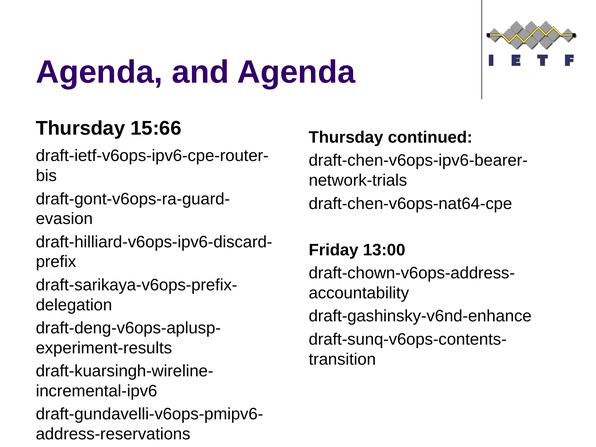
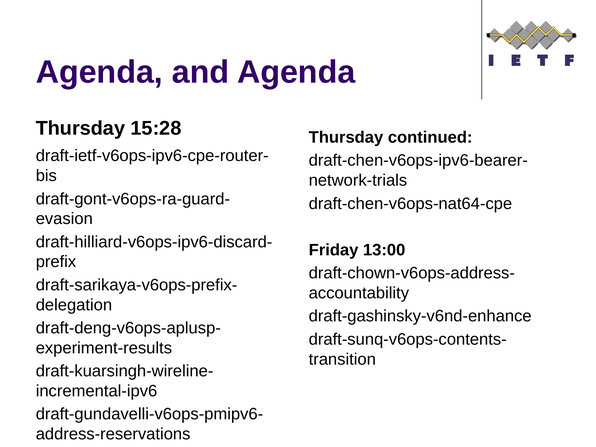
15:66: 15:66 -> 15:28 (156, 128)
